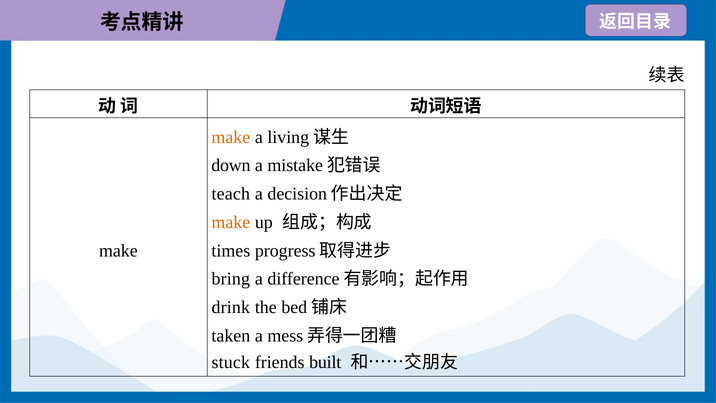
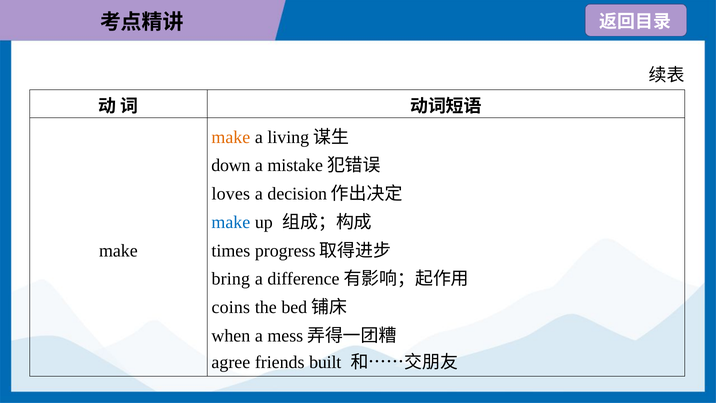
teach: teach -> loves (231, 194)
make colour: orange -> blue (231, 222)
drink: drink -> coins (231, 307)
taken: taken -> when (231, 335)
stuck: stuck -> agree (231, 362)
